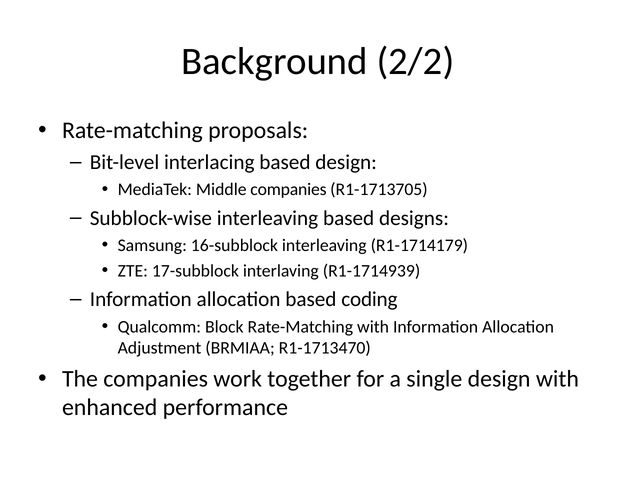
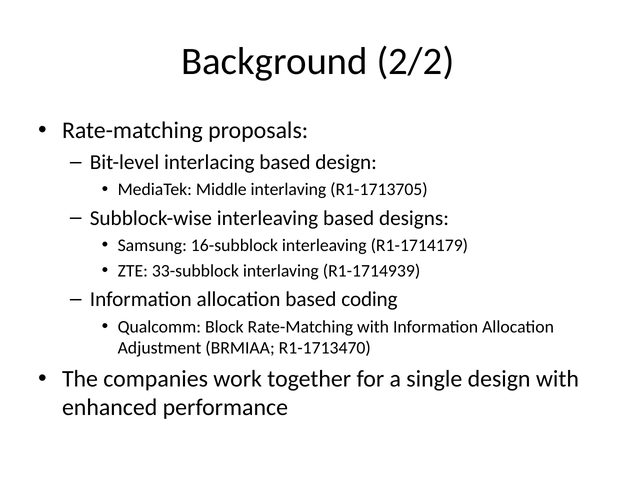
Middle companies: companies -> interlaving (288, 190)
17-subblock: 17-subblock -> 33-subblock (195, 271)
